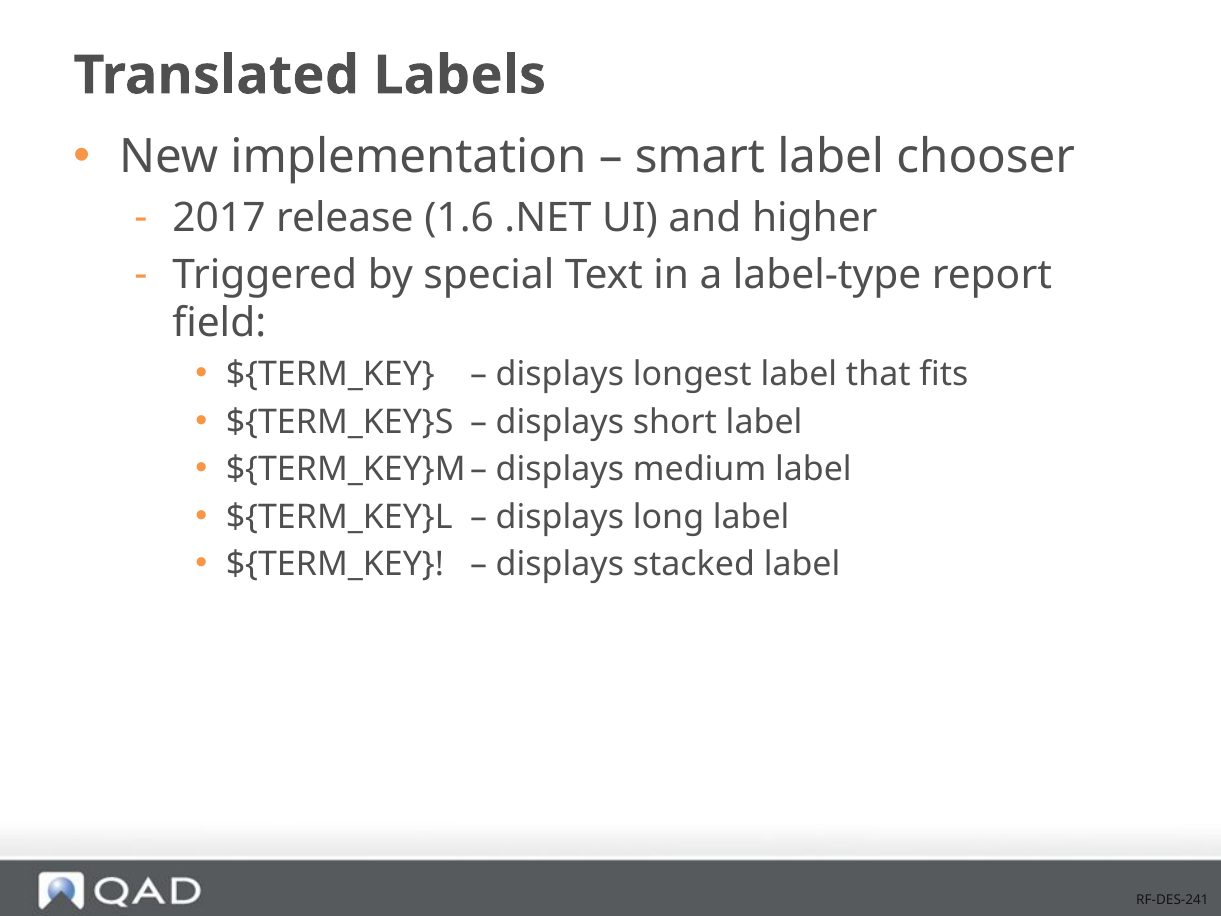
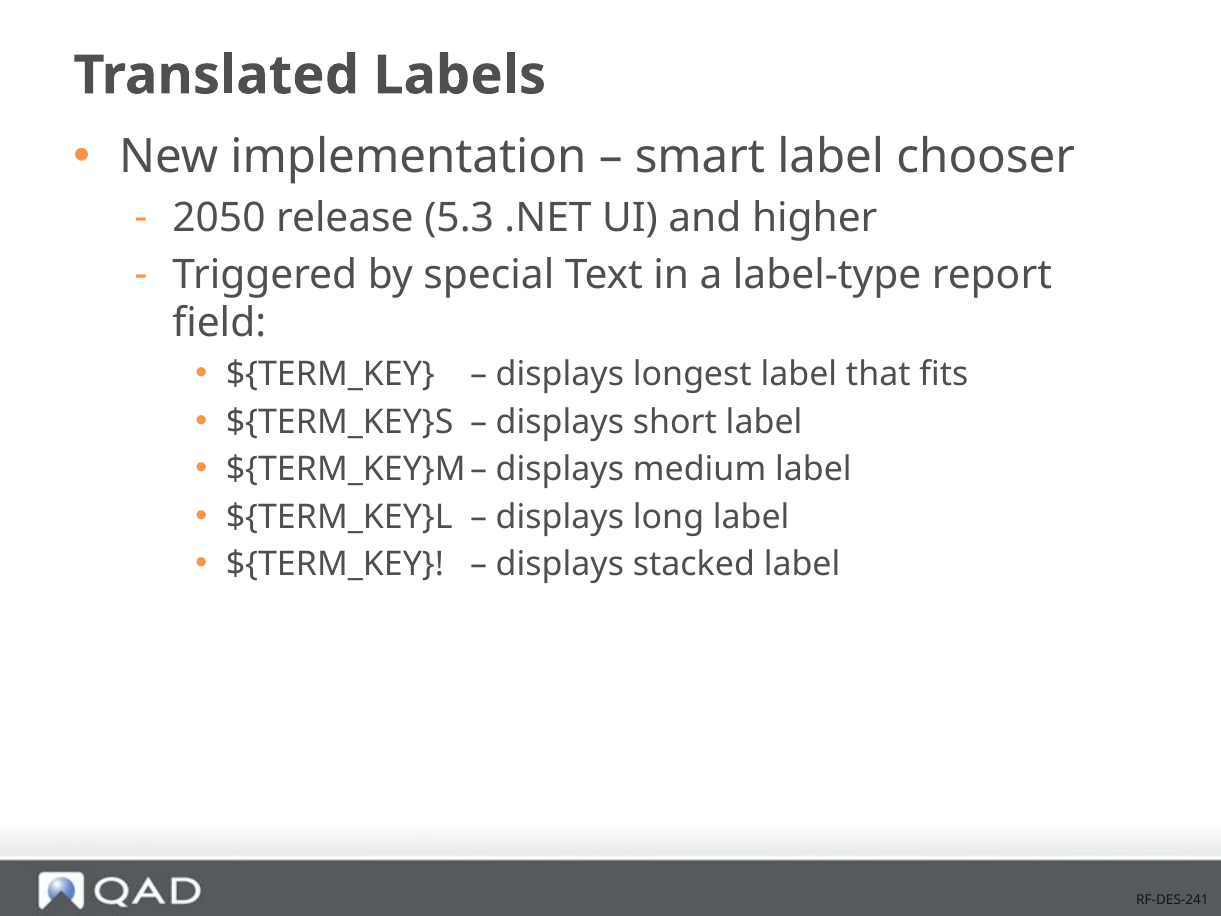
2017: 2017 -> 2050 (219, 218)
1.6: 1.6 -> 5.3 (459, 218)
